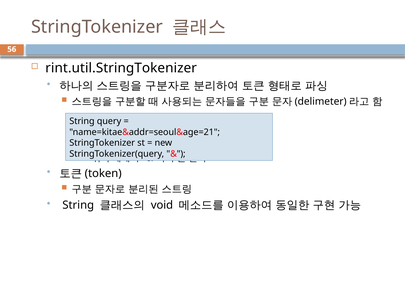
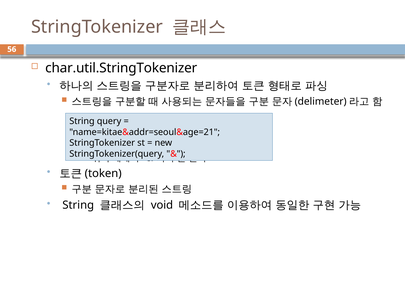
rint.util.StringTokenizer: rint.util.StringTokenizer -> char.util.StringTokenizer (121, 68)
